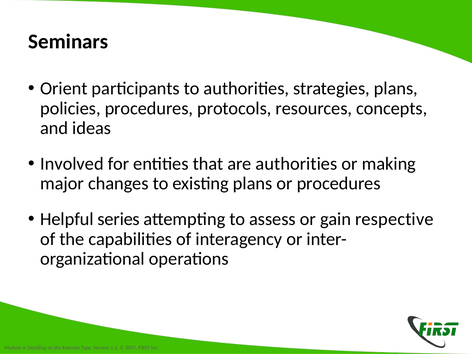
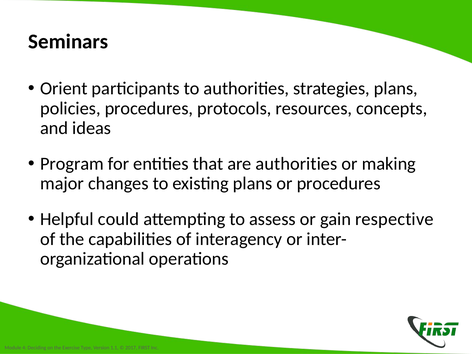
Involved: Involved -> Program (72, 164)
series: series -> could (119, 219)
